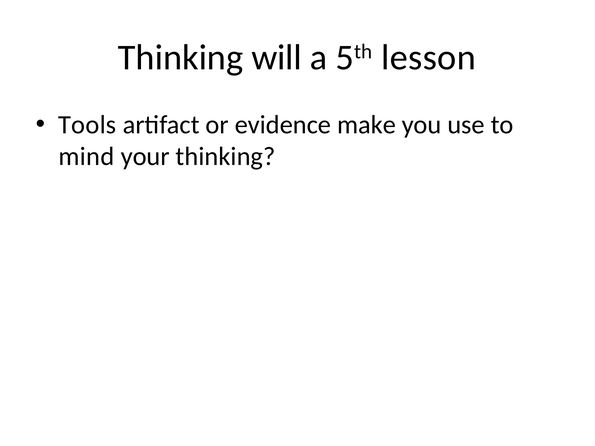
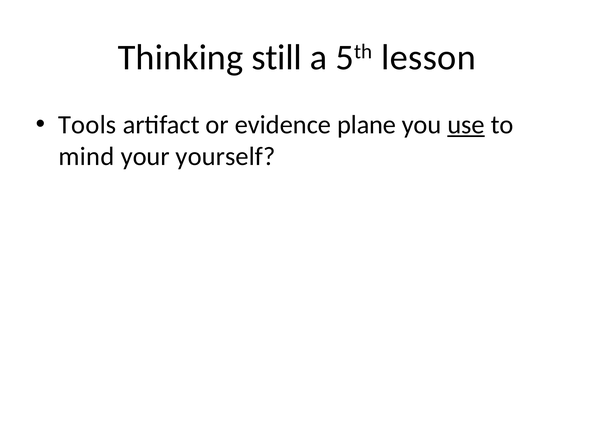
will: will -> still (277, 58)
make: make -> plane (367, 125)
use underline: none -> present (466, 125)
your thinking: thinking -> yourself (225, 157)
